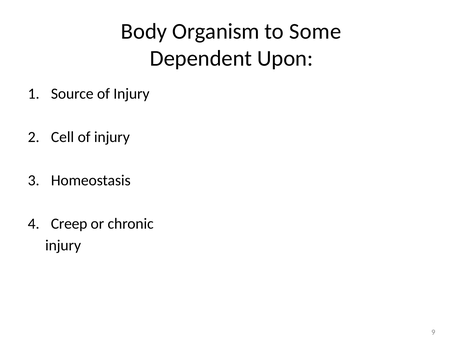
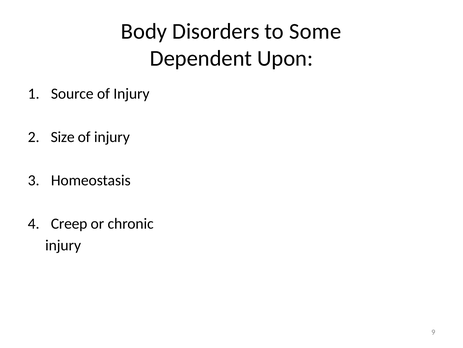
Organism: Organism -> Disorders (216, 31)
Cell: Cell -> Size (63, 137)
